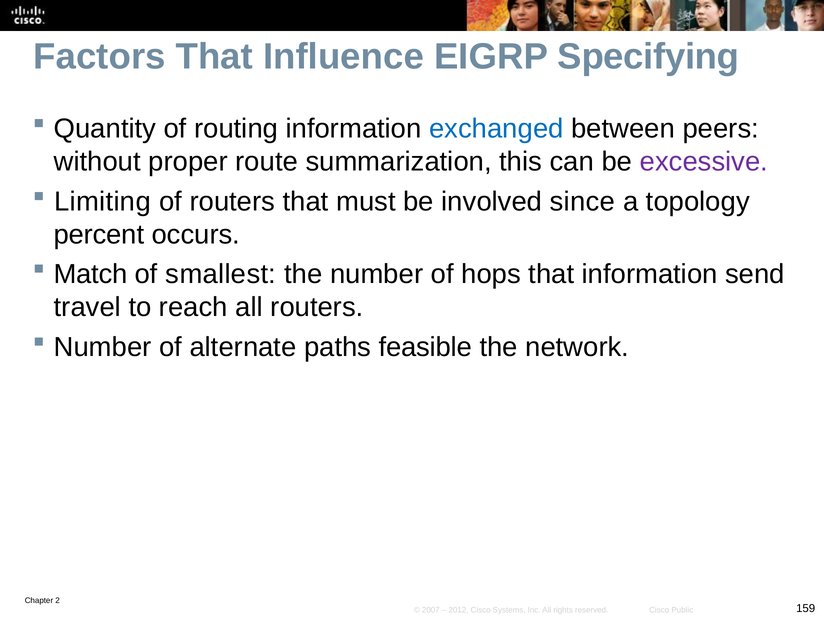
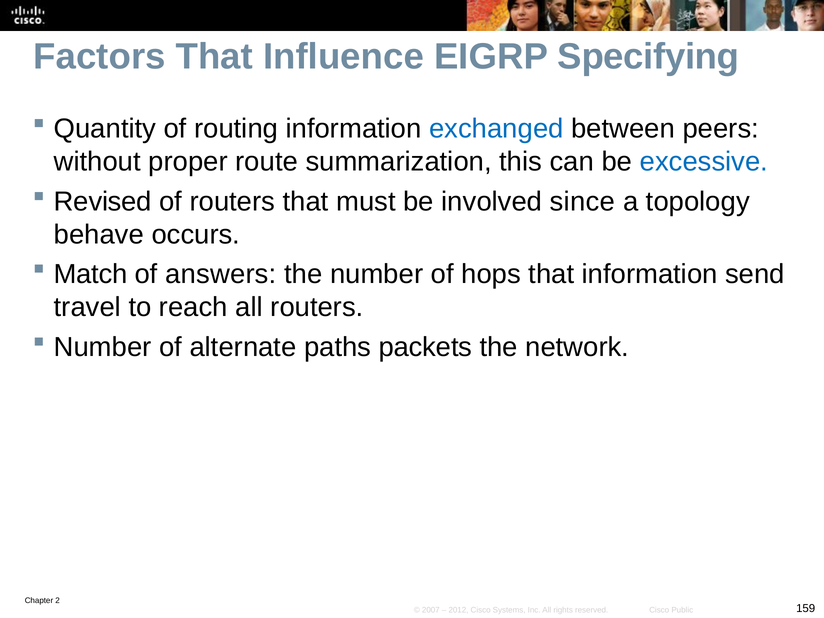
excessive colour: purple -> blue (704, 162)
Limiting: Limiting -> Revised (103, 201)
percent: percent -> behave (99, 234)
smallest: smallest -> answers (221, 274)
feasible: feasible -> packets (425, 347)
